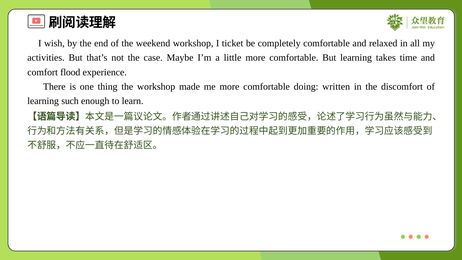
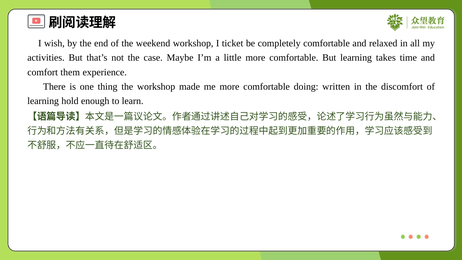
flood: flood -> them (70, 72)
such: such -> hold (70, 101)
